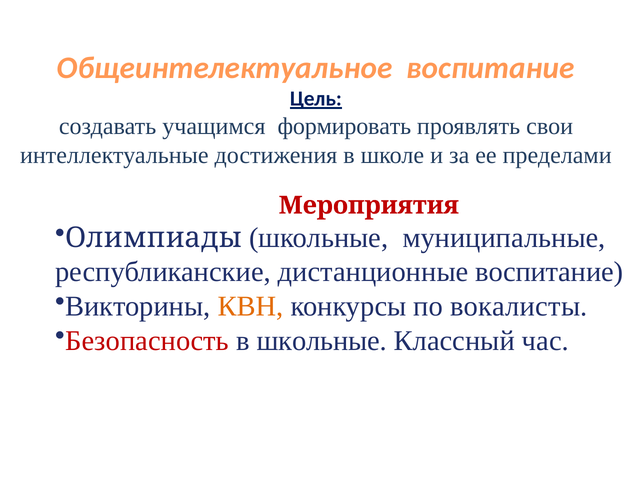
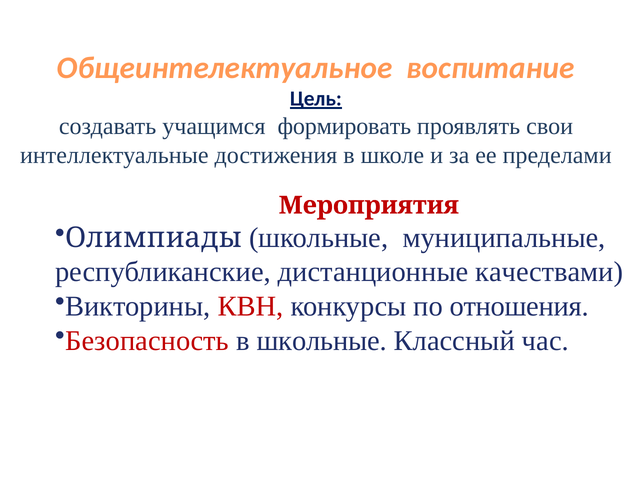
дистанционные воспитание: воспитание -> качествами (549, 272)
КВН colour: orange -> red (250, 306)
вокалисты: вокалисты -> отношения (519, 306)
